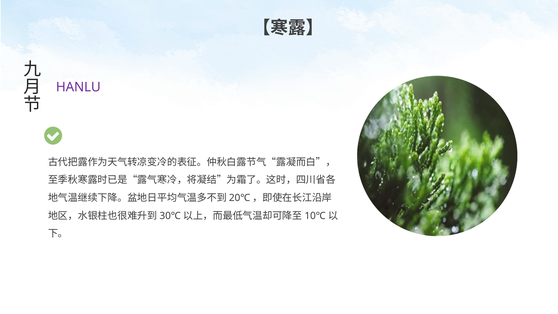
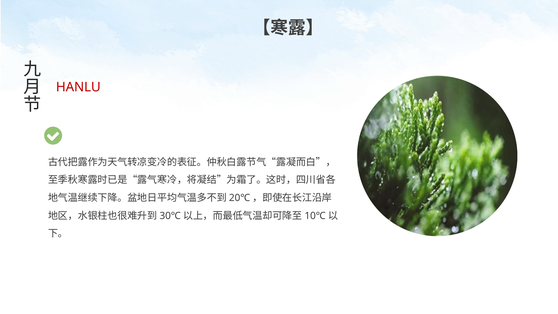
HANLU colour: purple -> red (78, 87)
